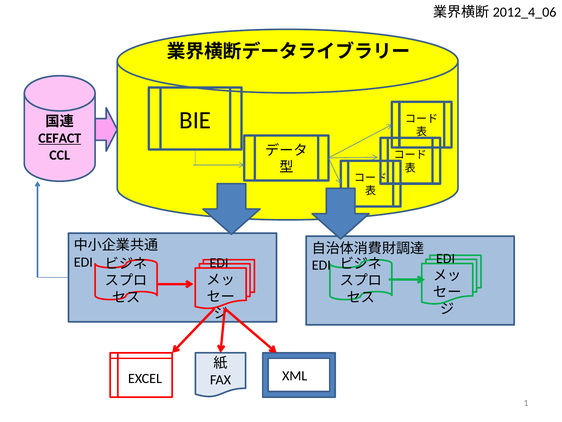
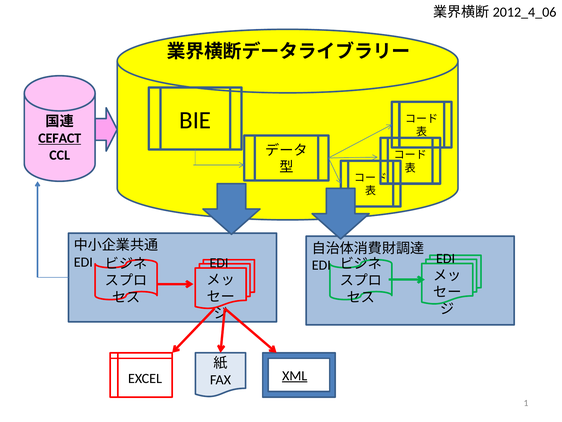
XML underline: none -> present (295, 375)
